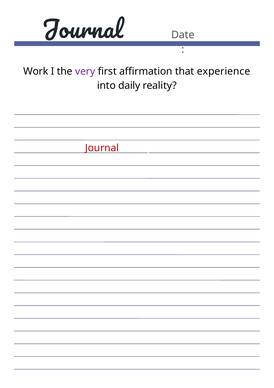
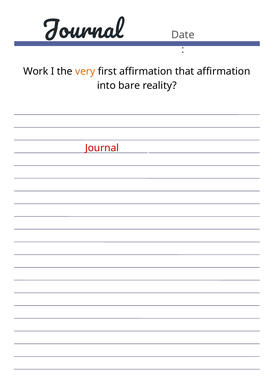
very colour: purple -> orange (85, 71)
that experience: experience -> affirmation (224, 71)
daily: daily -> bare (129, 86)
